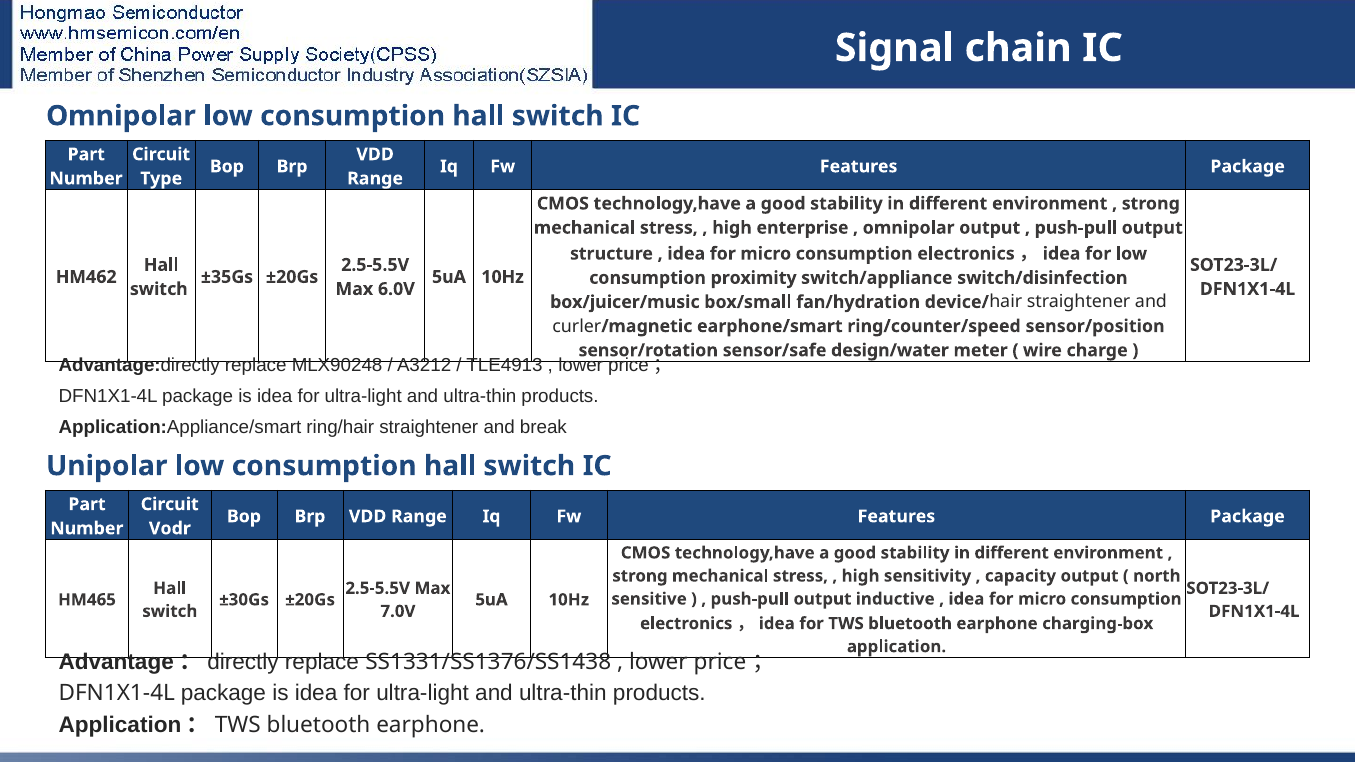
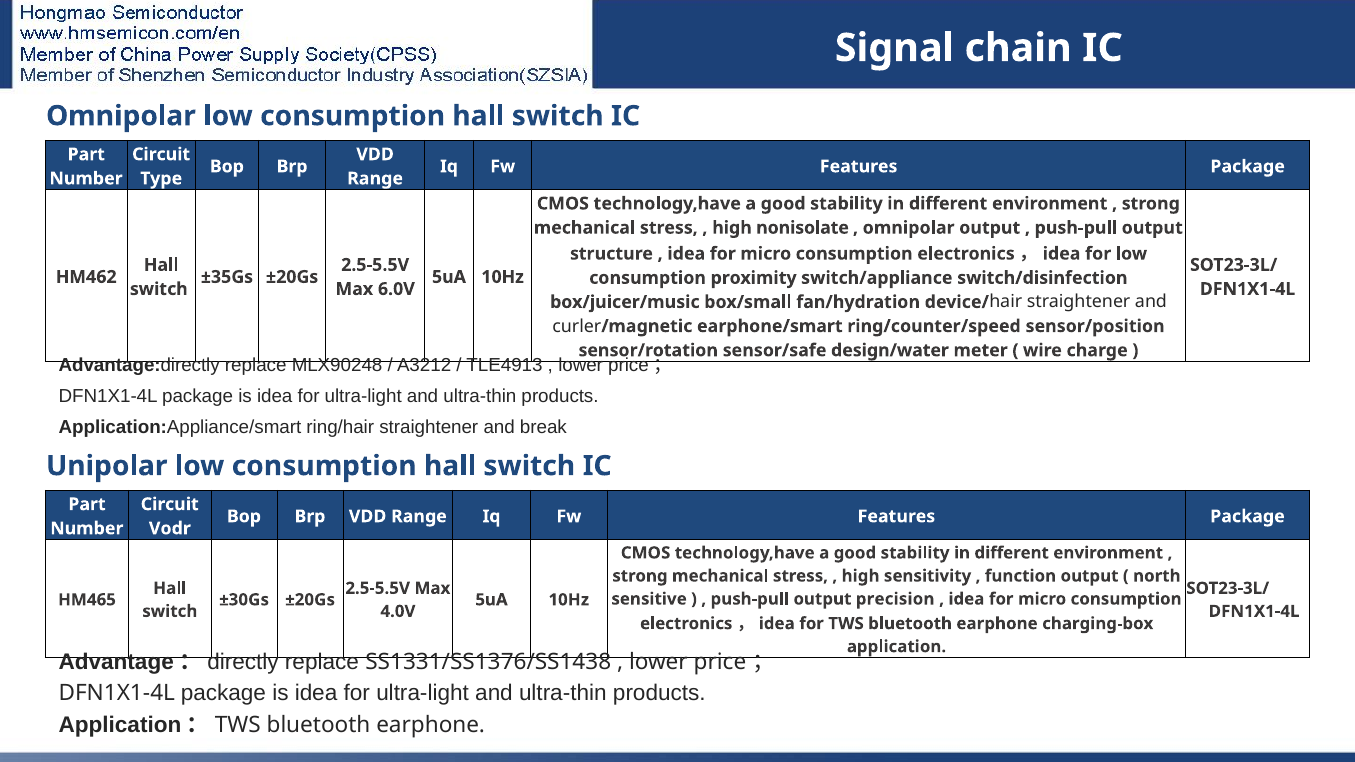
enterprise: enterprise -> nonisolate (803, 228)
capacity: capacity -> function (1020, 576)
inductive: inductive -> precision (895, 599)
7.0V: 7.0V -> 4.0V (398, 611)
